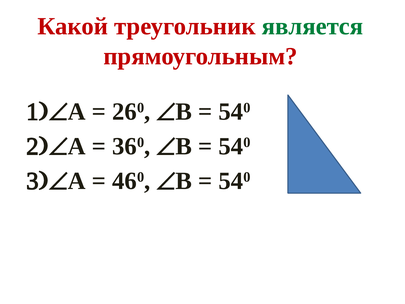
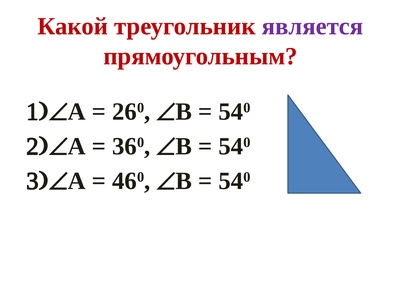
является colour: green -> purple (313, 26)
